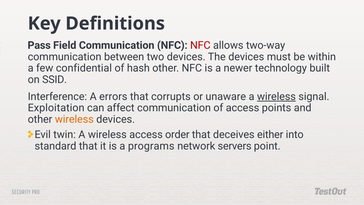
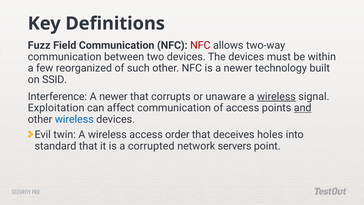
Pass: Pass -> Fuzz (39, 45)
confidential: confidential -> reorganized (84, 68)
hash: hash -> such (138, 68)
Interference A errors: errors -> newer (113, 96)
and underline: none -> present (303, 108)
wireless colour: orange -> blue (74, 119)
either: either -> holes (270, 135)
programs: programs -> corrupted (151, 146)
